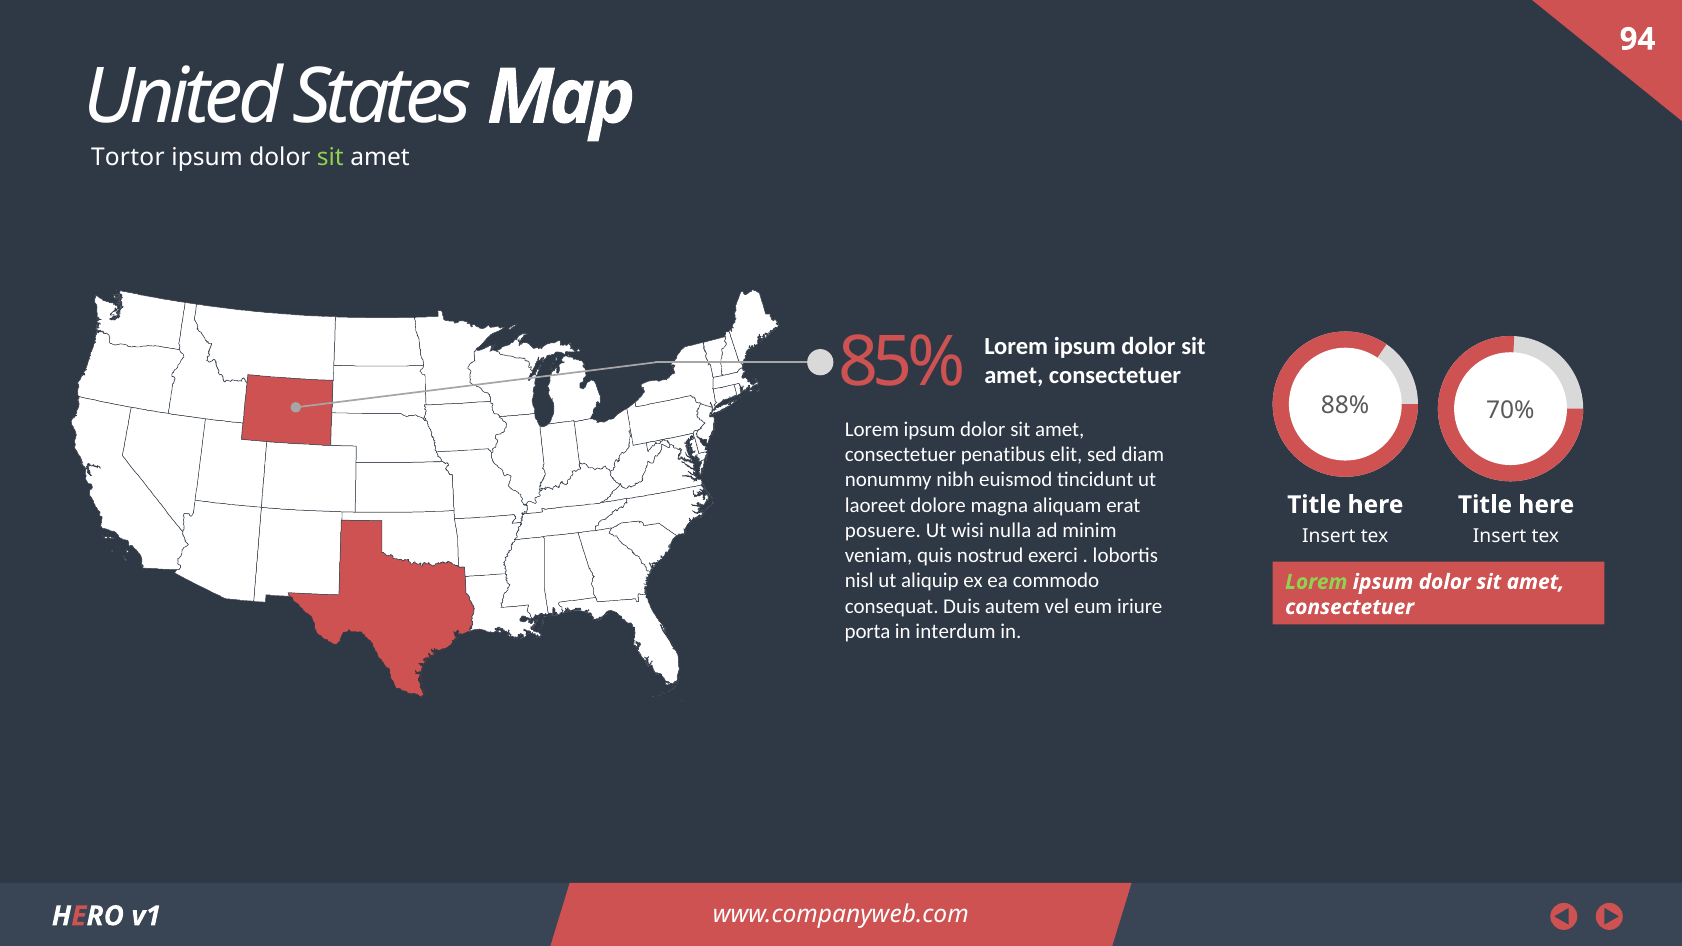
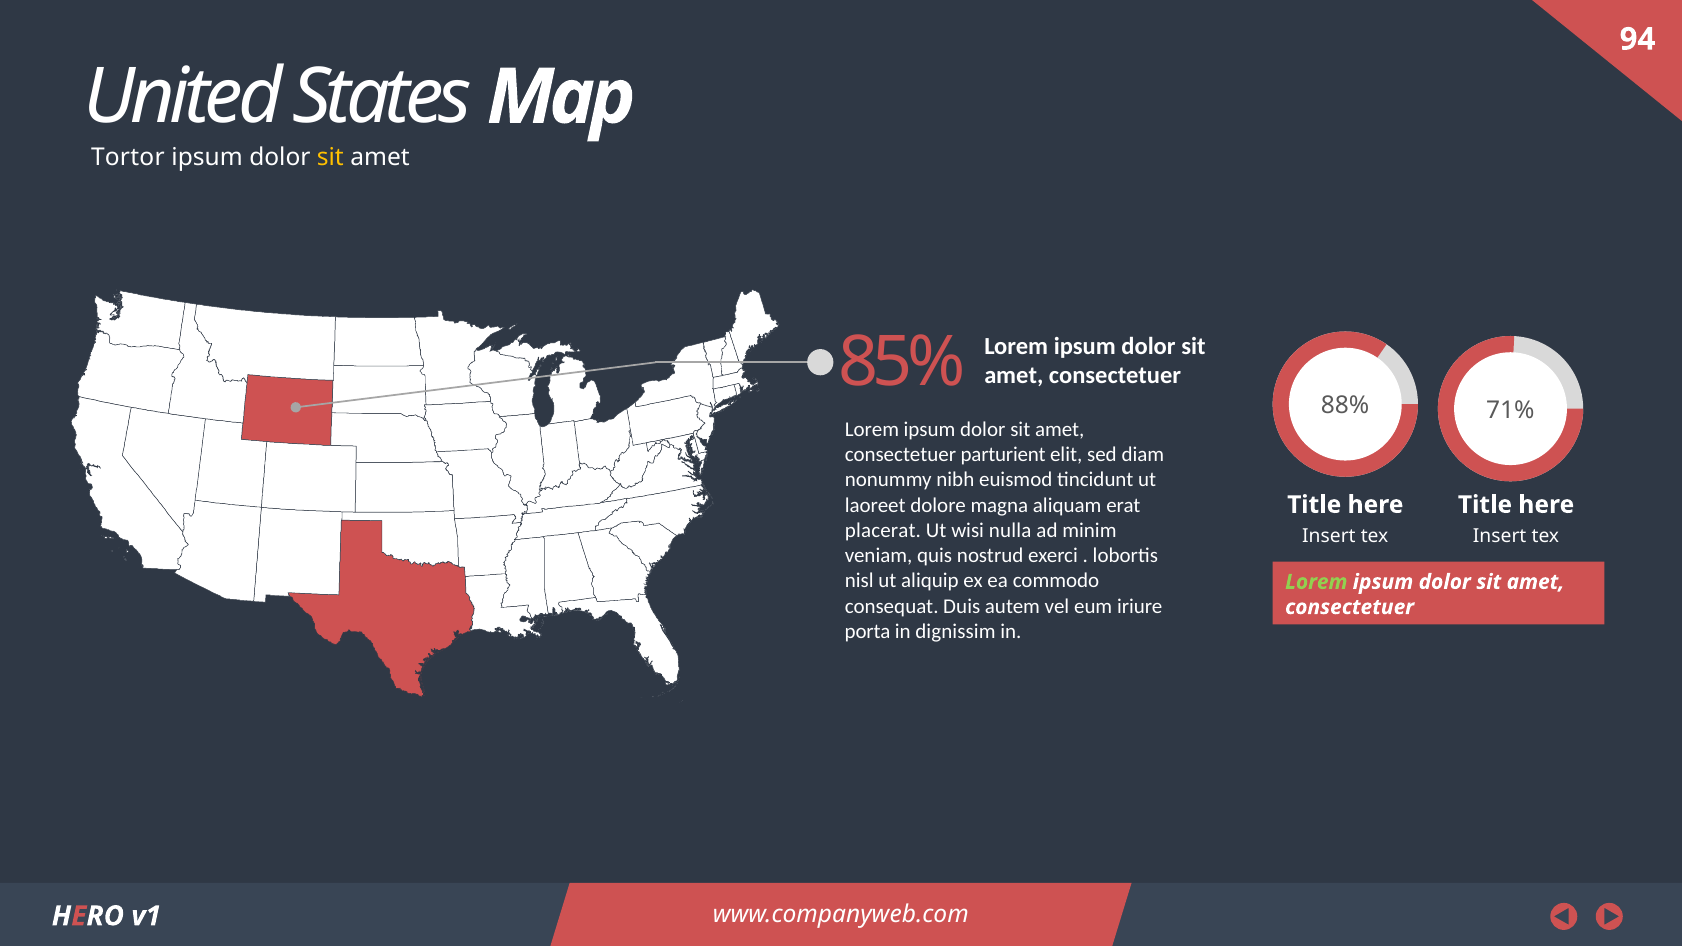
sit colour: light green -> yellow (330, 158)
70%: 70% -> 71% (1510, 410)
penatibus: penatibus -> parturient (1003, 455)
posuere: posuere -> placerat (883, 530)
interdum: interdum -> dignissim (955, 631)
